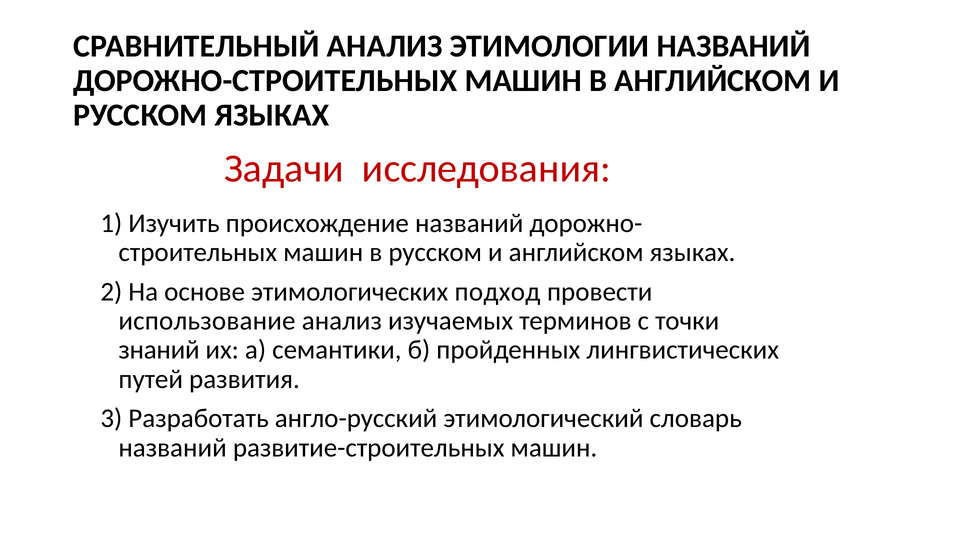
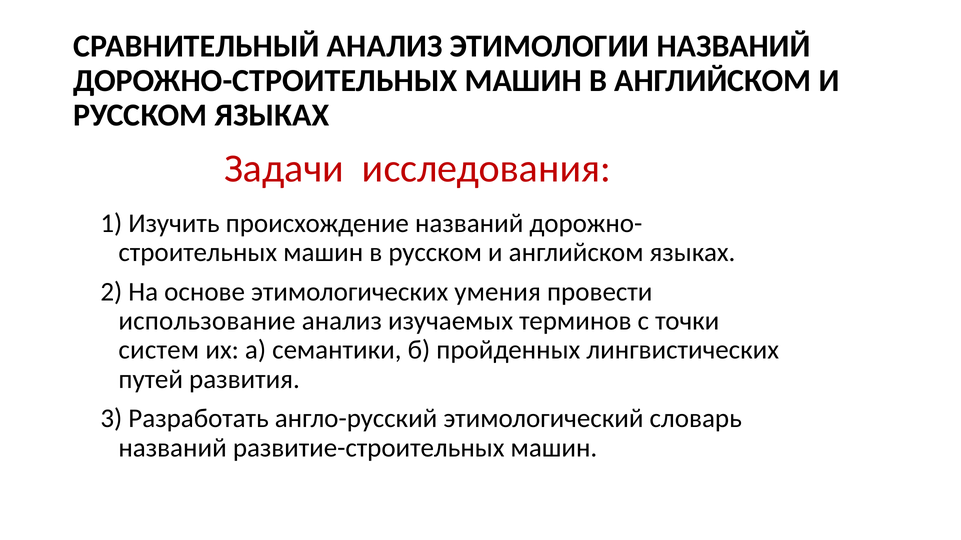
подход: подход -> умения (498, 292)
знаний: знаний -> систем (159, 350)
